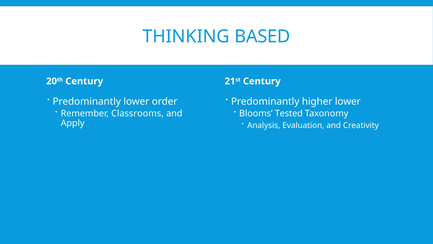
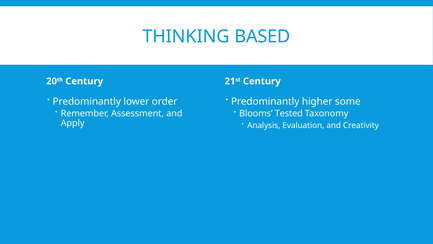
higher lower: lower -> some (348, 101)
Classrooms: Classrooms -> Assessment (138, 113)
